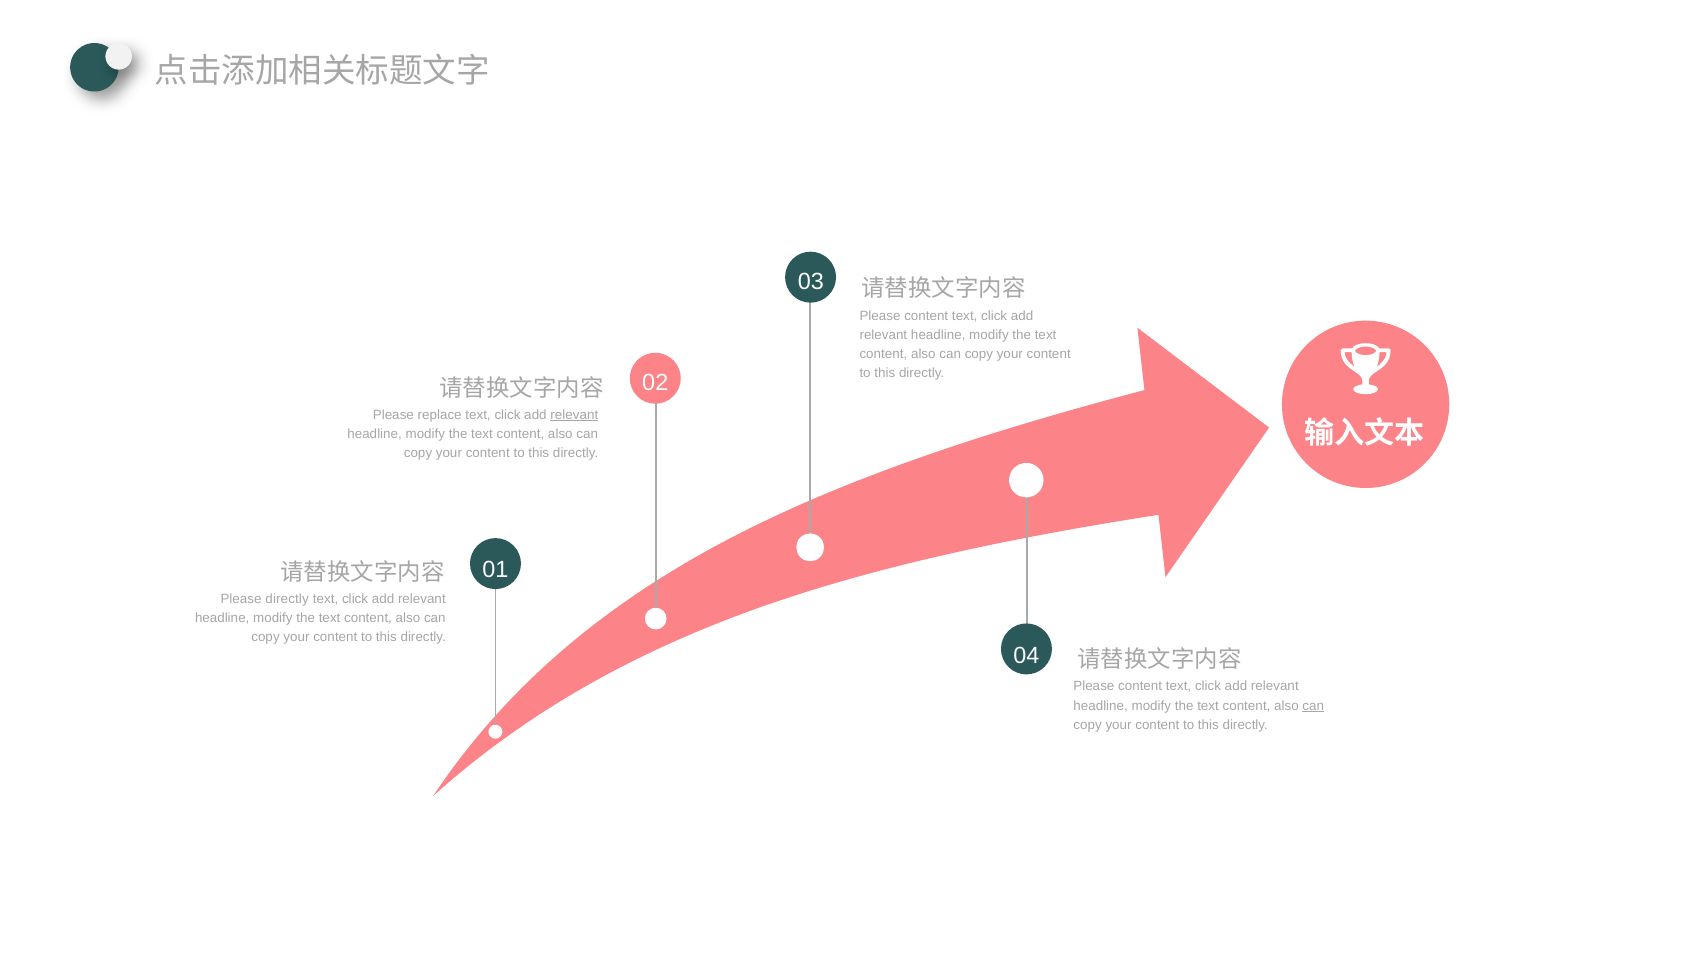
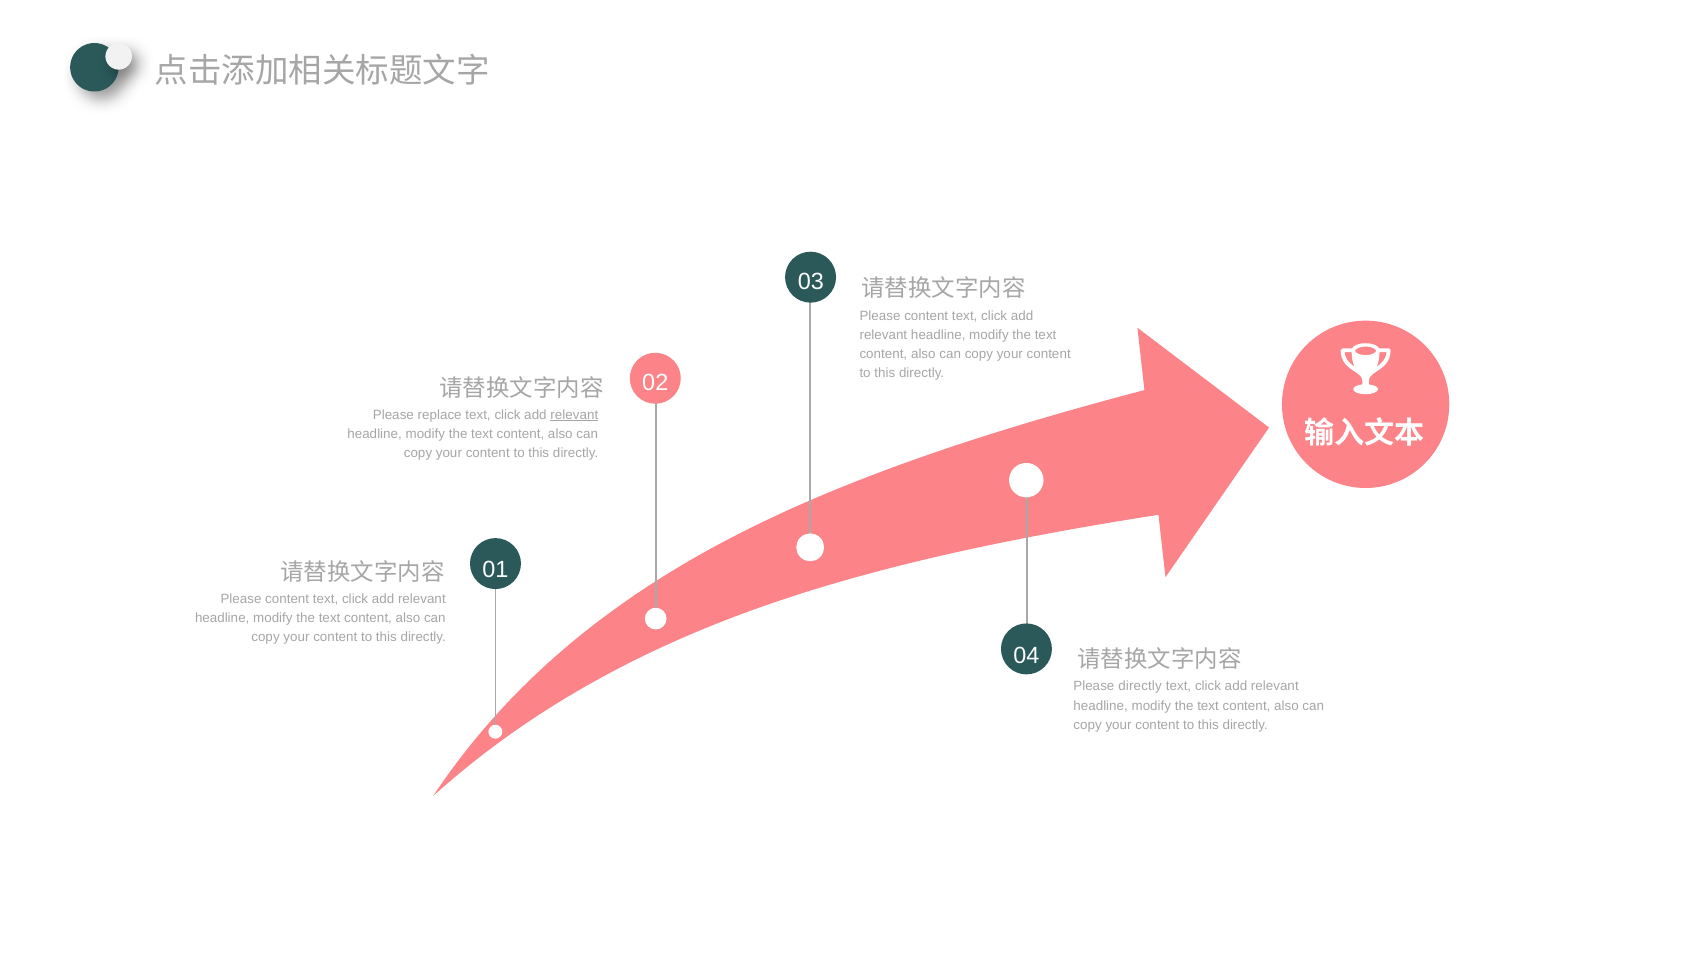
directly: directly -> content (287, 599)
content: content -> directly (1140, 686)
can underline: present -> none (1313, 706)
